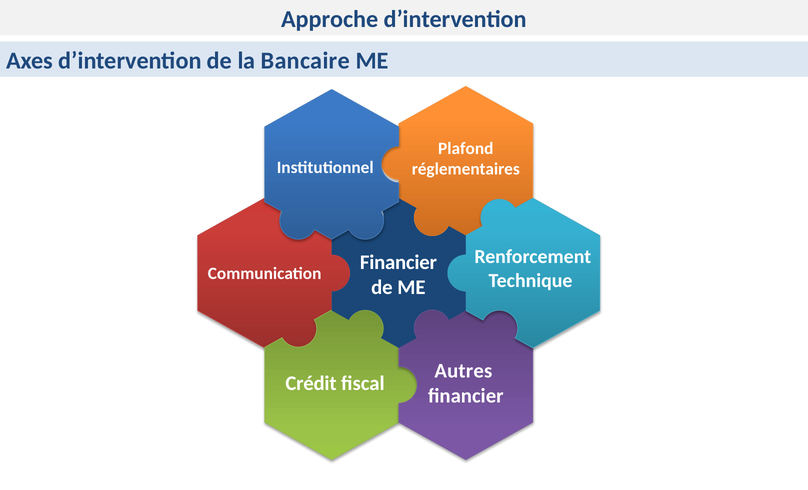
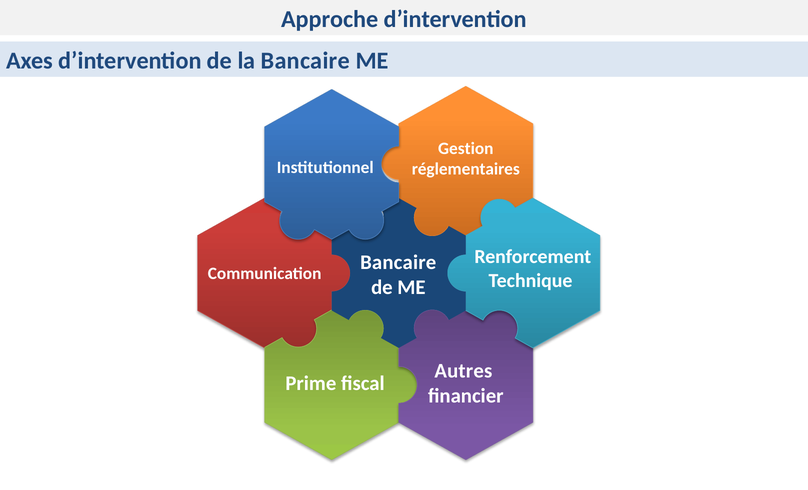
Plafond: Plafond -> Gestion (466, 148)
Financier: Financier -> Bancaire (398, 262)
Crédit: Crédit -> Prime (311, 383)
